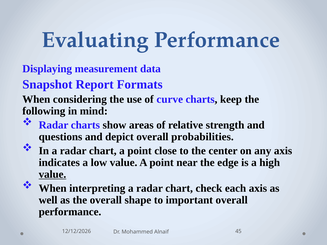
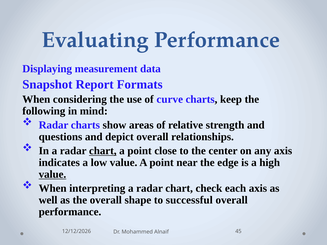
probabilities: probabilities -> relationships (202, 137)
chart underline: none -> present (103, 151)
important: important -> successful (189, 200)
